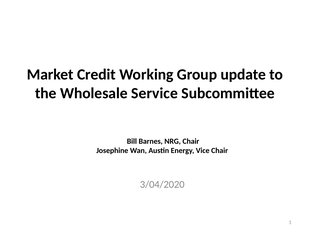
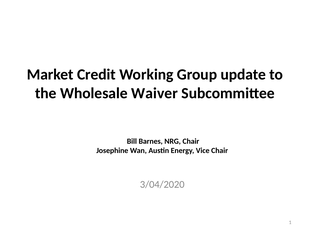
Service: Service -> Waiver (155, 93)
